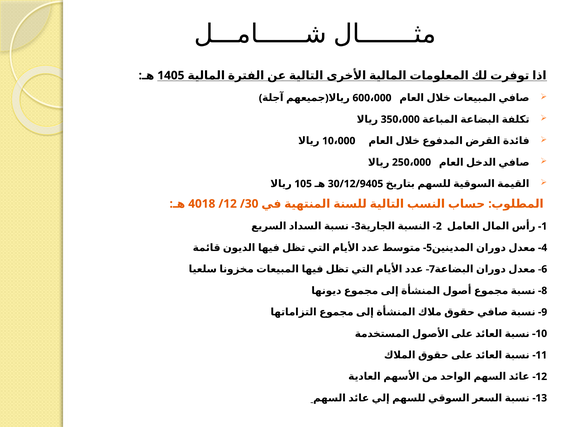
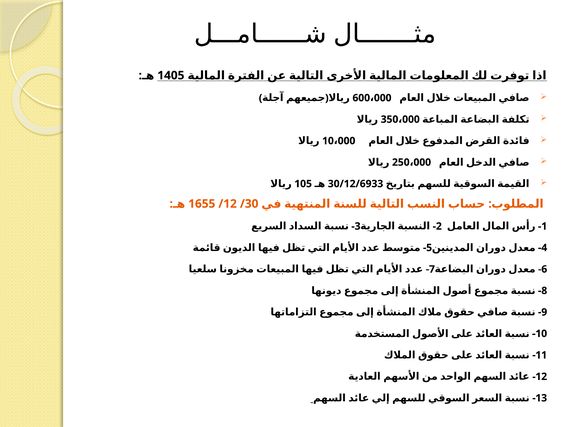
30/12/9405: 30/12/9405 -> 30/12/6933 (356, 184)
4018: 4018 -> 1655 (202, 204)
